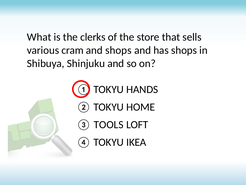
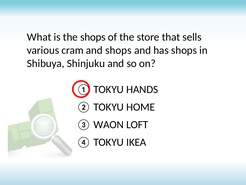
the clerks: clerks -> shops (93, 37)
TOOLS: TOOLS -> WAON (109, 124)
